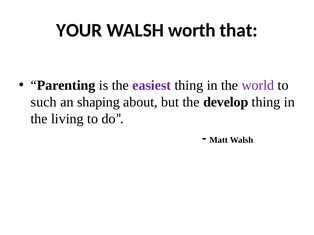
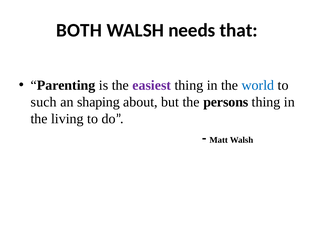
YOUR: YOUR -> BOTH (79, 30)
worth: worth -> needs (192, 30)
world colour: purple -> blue (258, 85)
develop: develop -> persons (226, 102)
